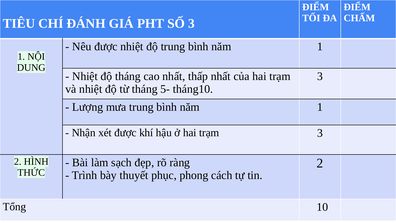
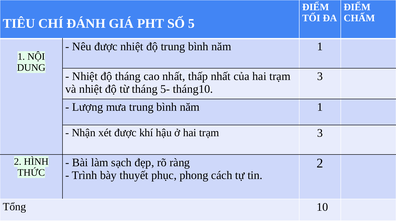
SỐ 3: 3 -> 5 (191, 23)
